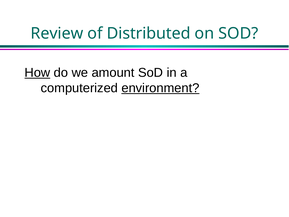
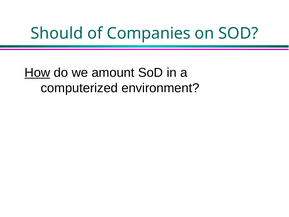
Review: Review -> Should (57, 33)
Distributed: Distributed -> Companies (149, 33)
environment underline: present -> none (160, 88)
